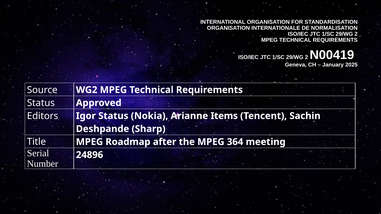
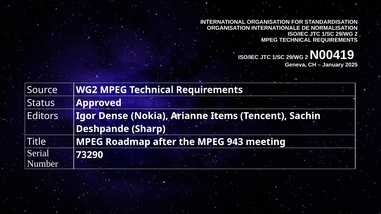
Igor Status: Status -> Dense (113, 116)
364: 364 -> 943 (235, 142)
24896: 24896 -> 73290 (90, 155)
